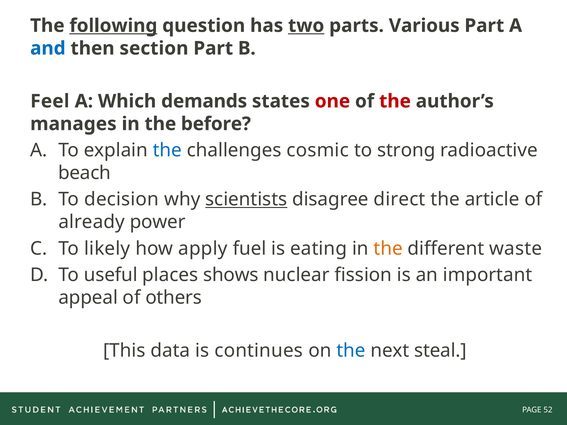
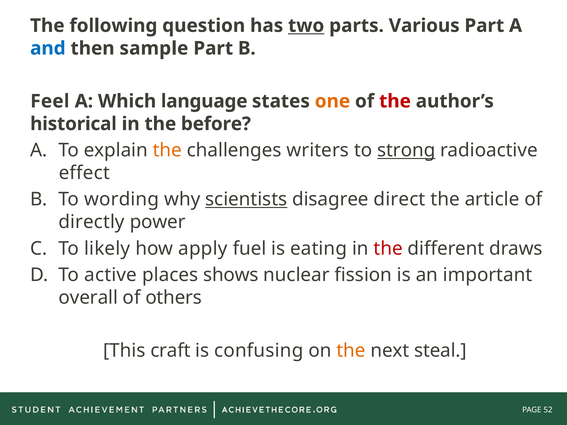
following underline: present -> none (113, 26)
section: section -> sample (154, 48)
demands: demands -> language (204, 101)
one colour: red -> orange (332, 101)
manages: manages -> historical (73, 124)
the colour: blue -> orange (167, 150)
cosmic: cosmic -> writers (318, 150)
strong underline: none -> present (406, 150)
beach: beach -> effect (84, 173)
decision: decision -> wording (122, 200)
already: already -> directly (92, 222)
the colour: orange -> red (388, 249)
waste: waste -> draws (516, 249)
useful: useful -> active (111, 275)
appeal: appeal -> overall (88, 298)
data: data -> craft (170, 351)
continues: continues -> confusing (259, 351)
the colour: blue -> orange (351, 351)
